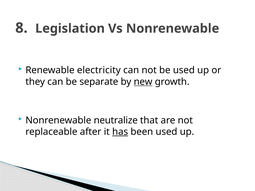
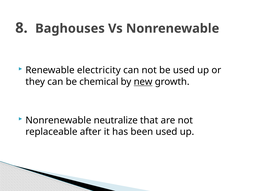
Legislation: Legislation -> Baghouses (70, 29)
separate: separate -> chemical (99, 82)
has underline: present -> none (120, 132)
